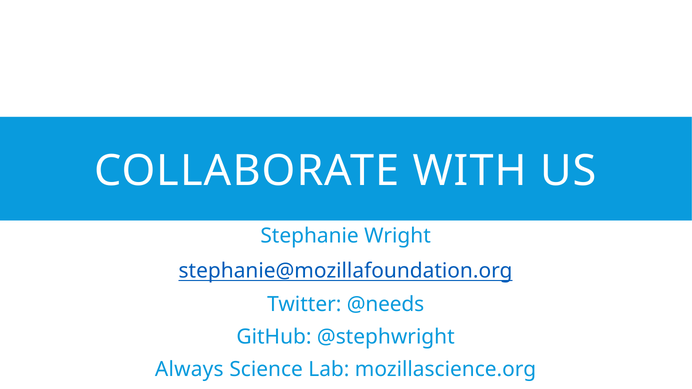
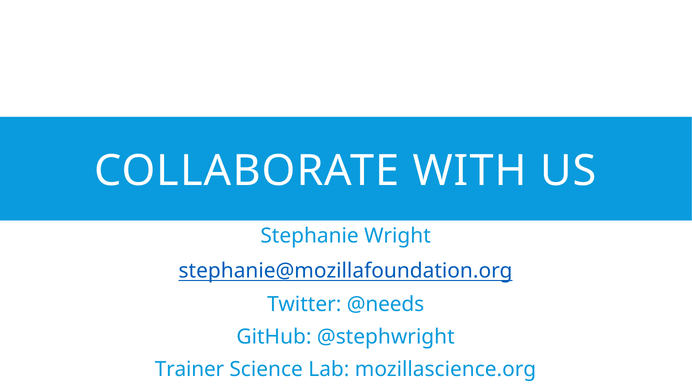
Always: Always -> Trainer (189, 370)
